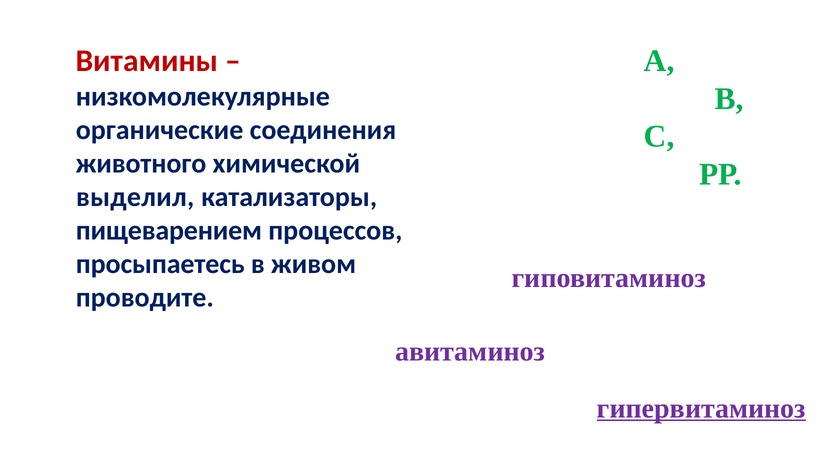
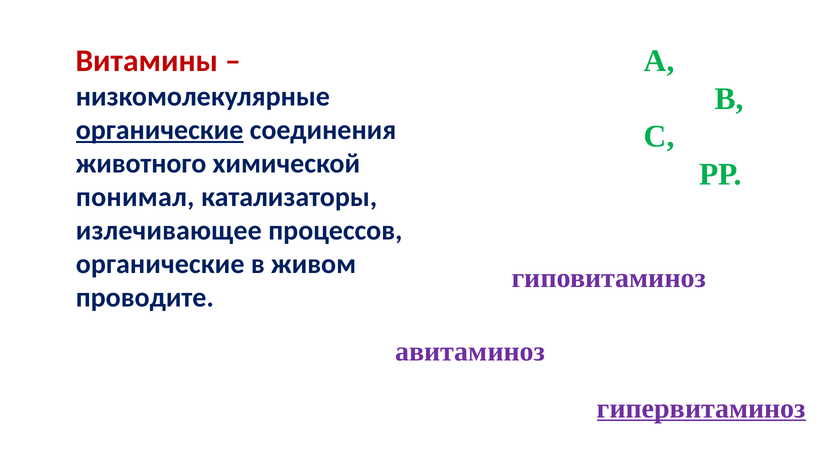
органические underline: none -> present (160, 130)
выделил: выделил -> понимал (135, 197)
пищеварением: пищеварением -> излечивающее (169, 231)
просыпаетесь: просыпаетесь -> органические (160, 264)
